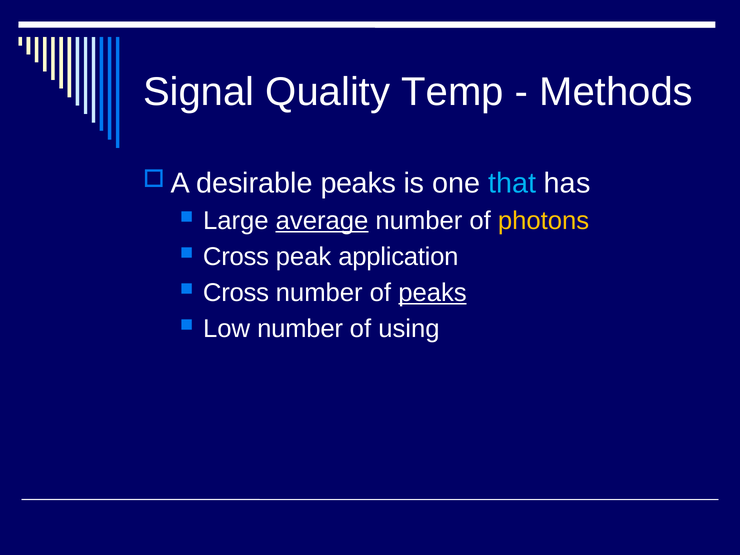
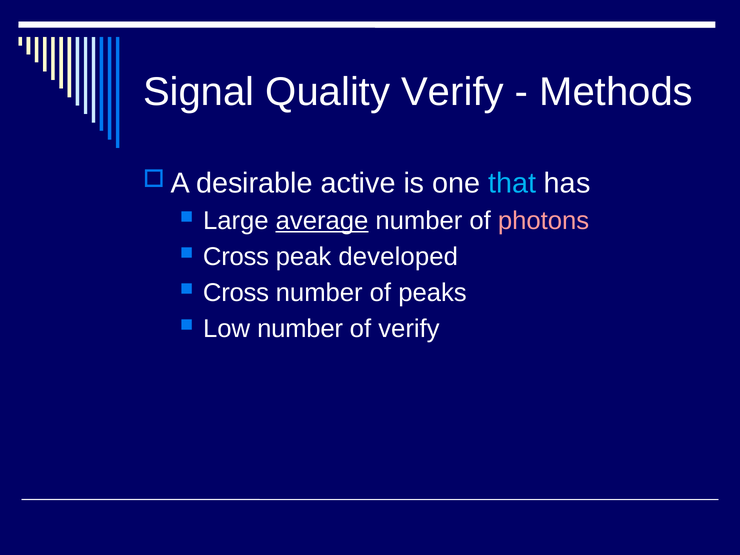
Quality Temp: Temp -> Verify (452, 92)
desirable peaks: peaks -> active (358, 183)
photons colour: yellow -> pink (544, 221)
application: application -> developed (398, 257)
peaks underline: present -> none (432, 293)
of using: using -> verify (409, 329)
